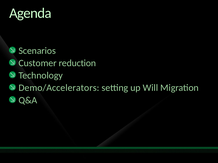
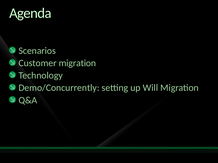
Customer reduction: reduction -> migration (77, 63)
Demo/Accelerators: Demo/Accelerators -> Demo/Concurrently (59, 88)
